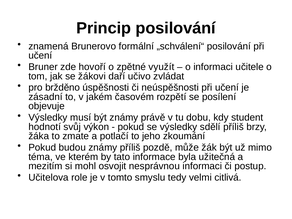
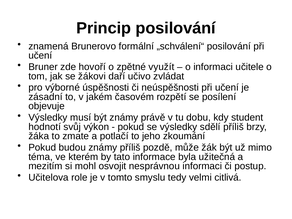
bržděno: bržděno -> výborné (63, 87)
